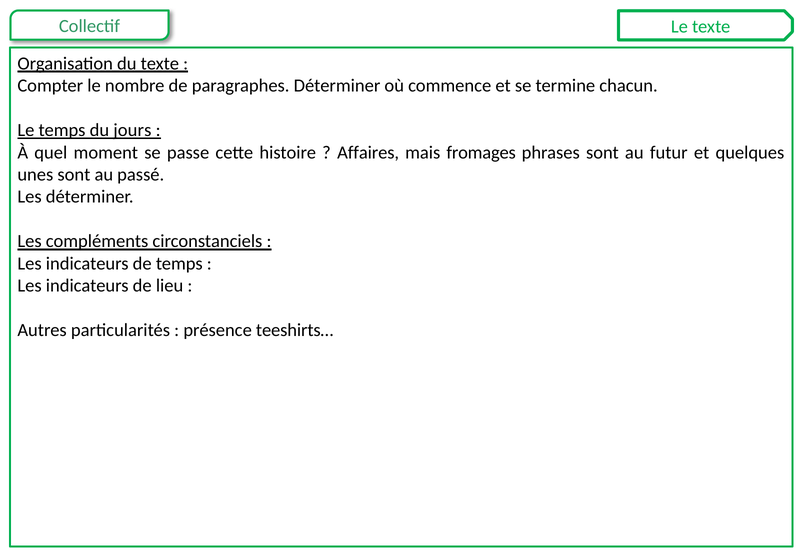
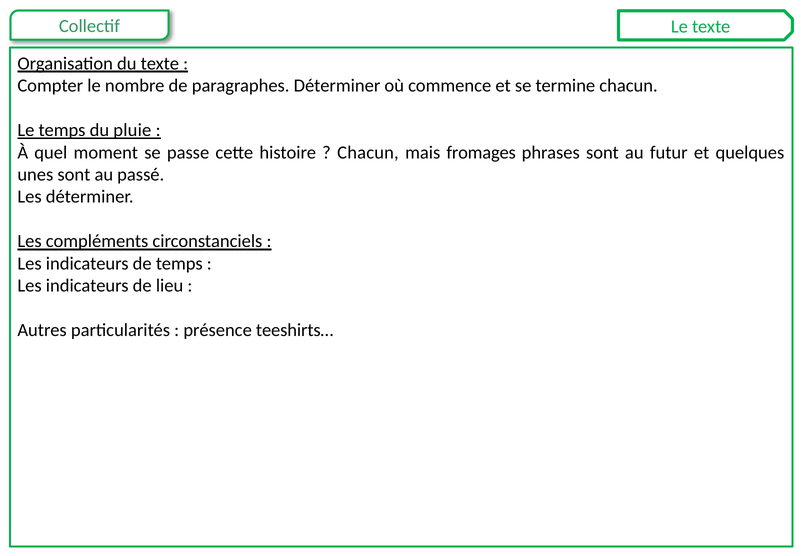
jours: jours -> pluie (132, 130)
Affaires: Affaires -> Chacun (368, 152)
